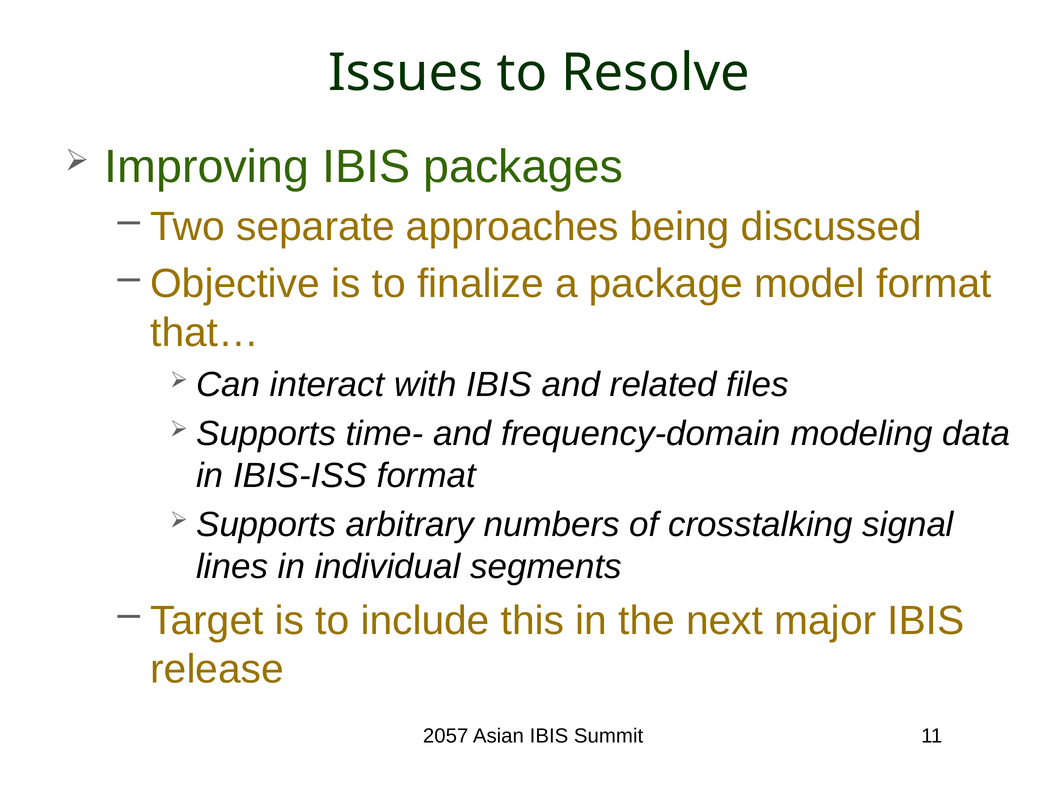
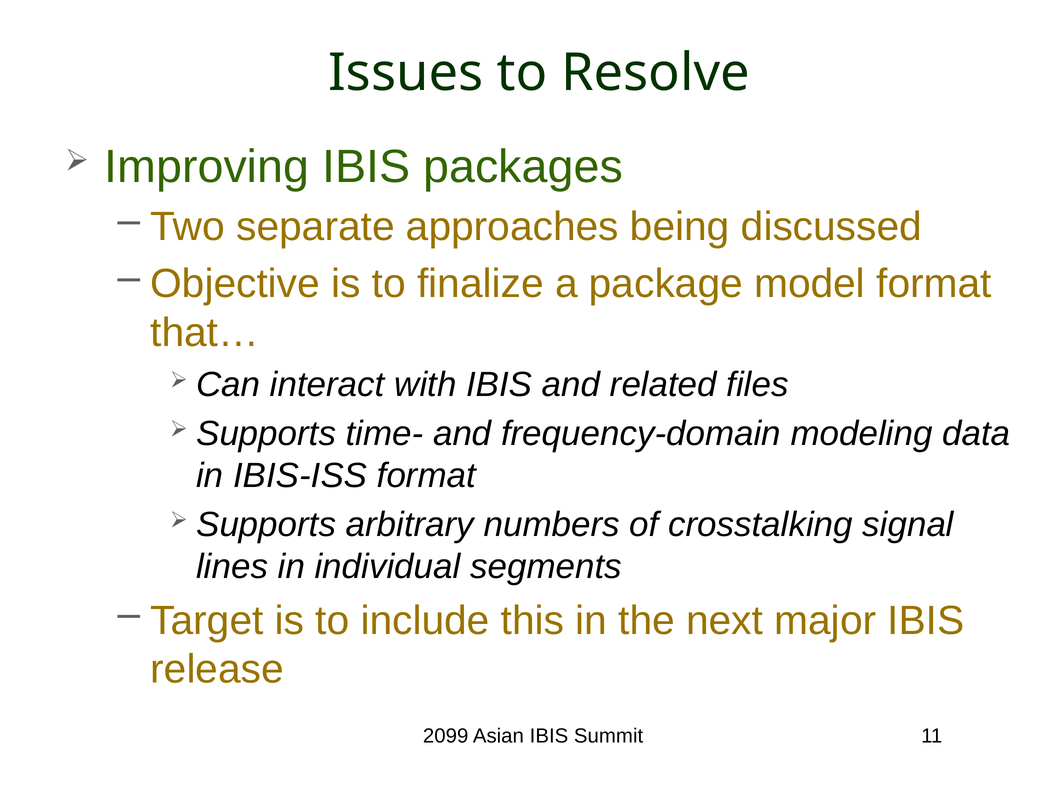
2057: 2057 -> 2099 (446, 736)
